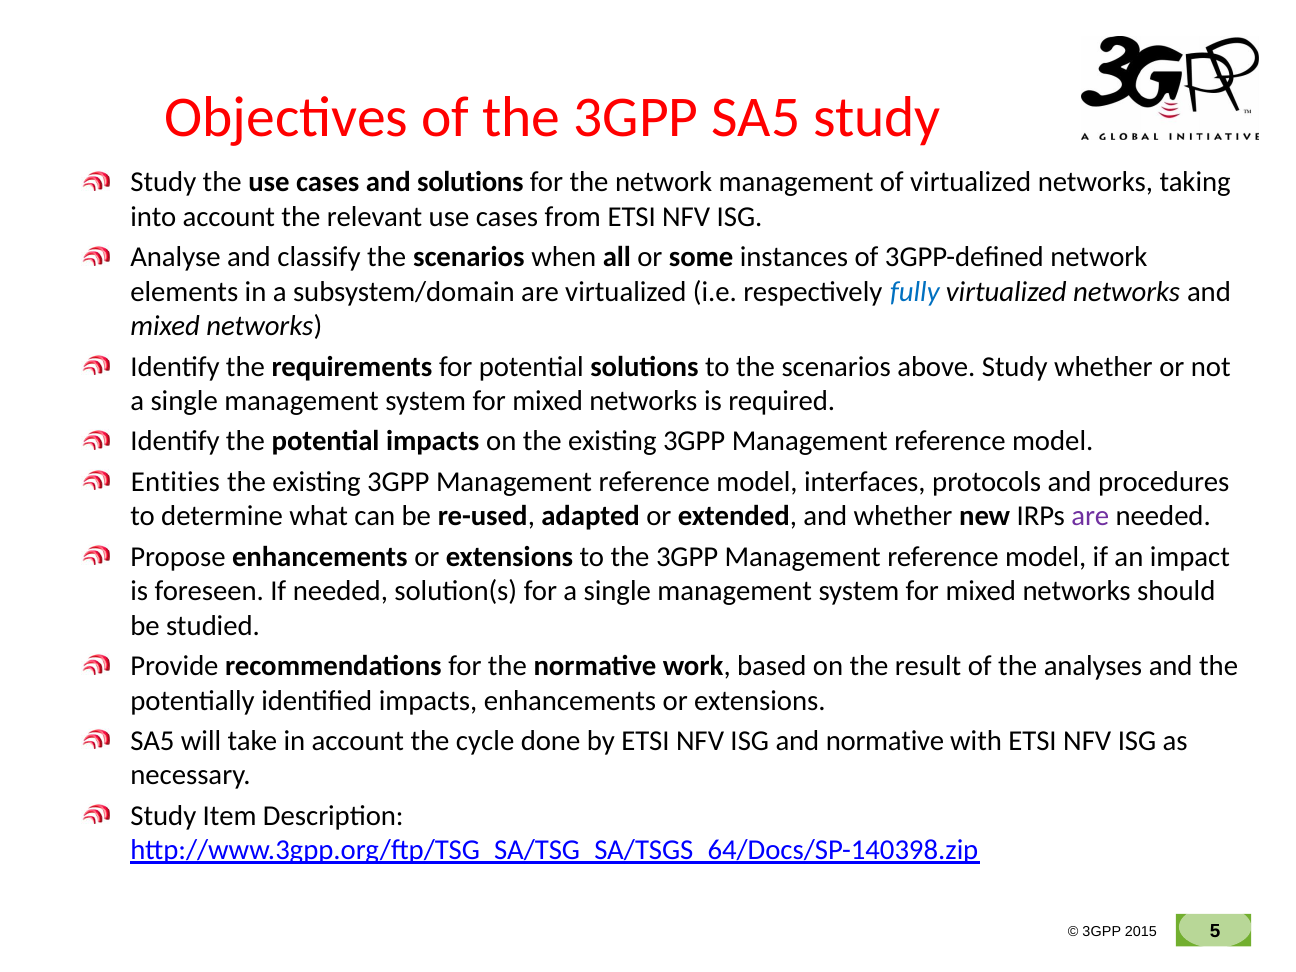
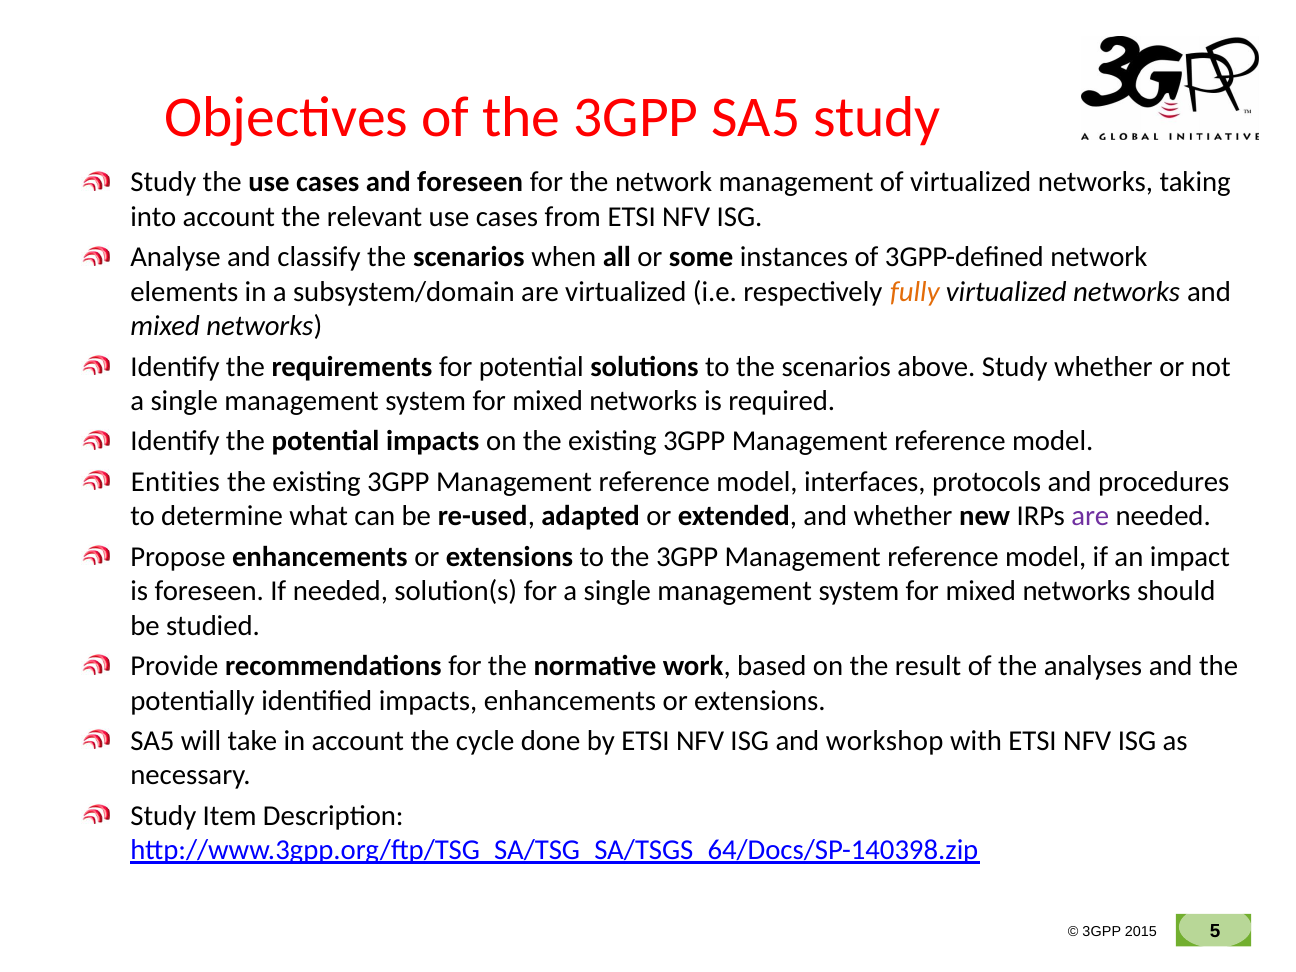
and solutions: solutions -> foreseen (470, 182)
fully colour: blue -> orange (915, 292)
and normative: normative -> workshop (885, 741)
